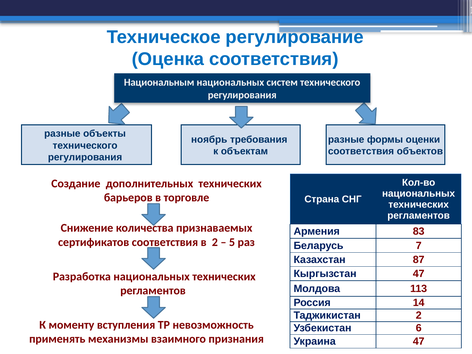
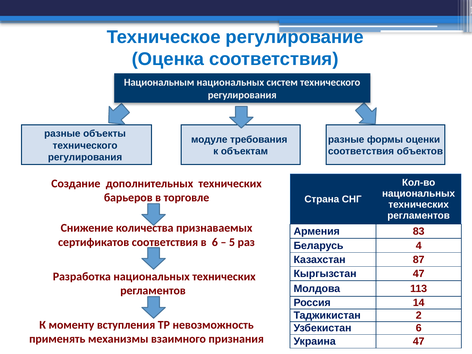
ноябрь: ноябрь -> модуле (209, 140)
в 2: 2 -> 6 (215, 242)
7: 7 -> 4 (419, 246)
